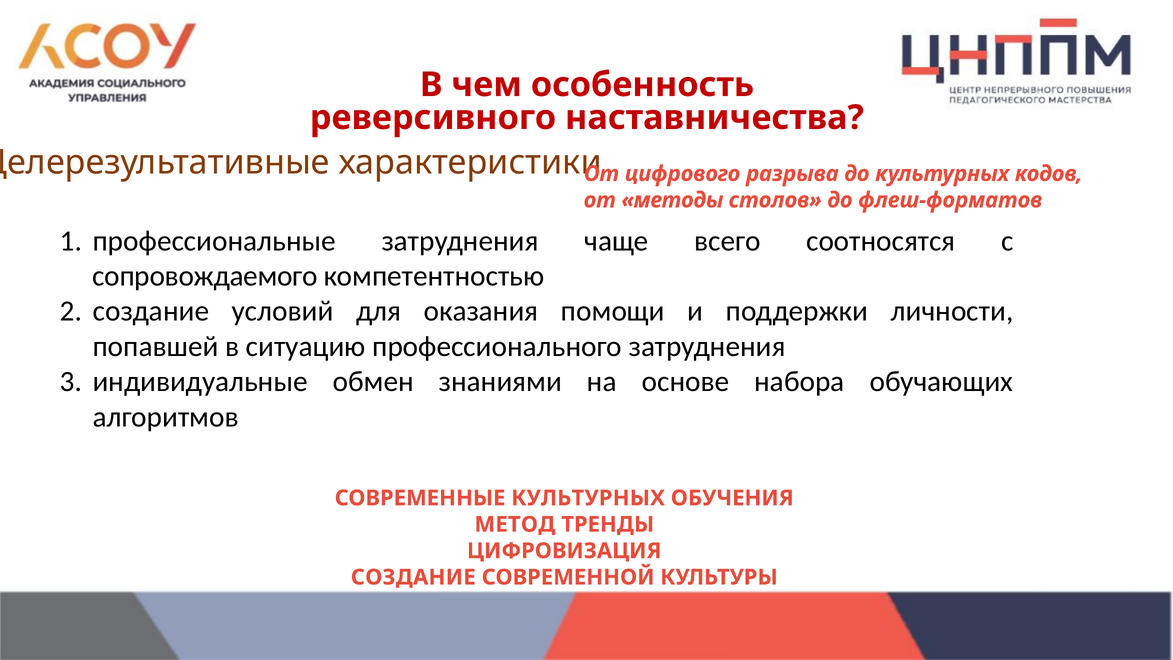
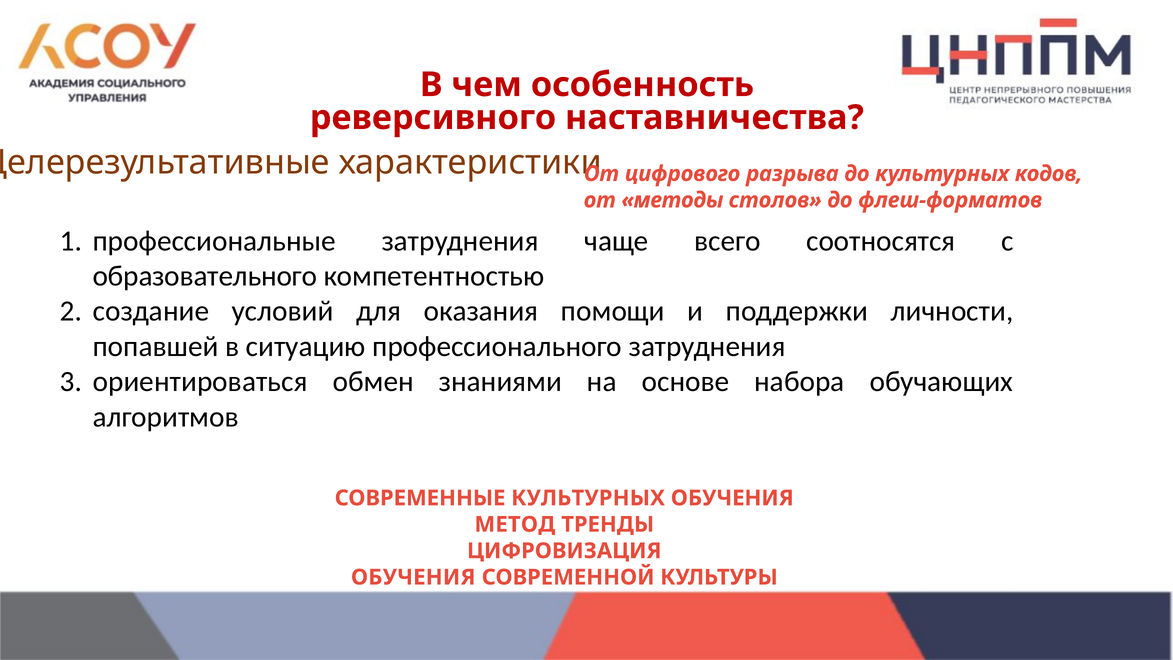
сопровождаемого: сопровождаемого -> образовательного (205, 276)
индивидуальные: индивидуальные -> ориентироваться (200, 382)
СОЗДАНИЕ: СОЗДАНИЕ -> ОБУЧЕНИЯ (413, 577)
